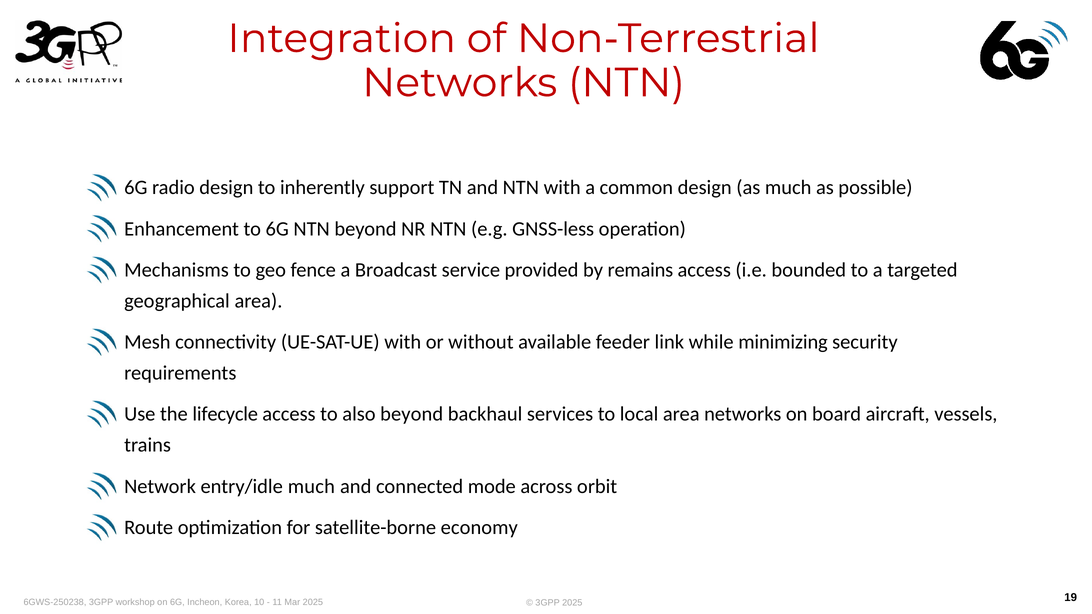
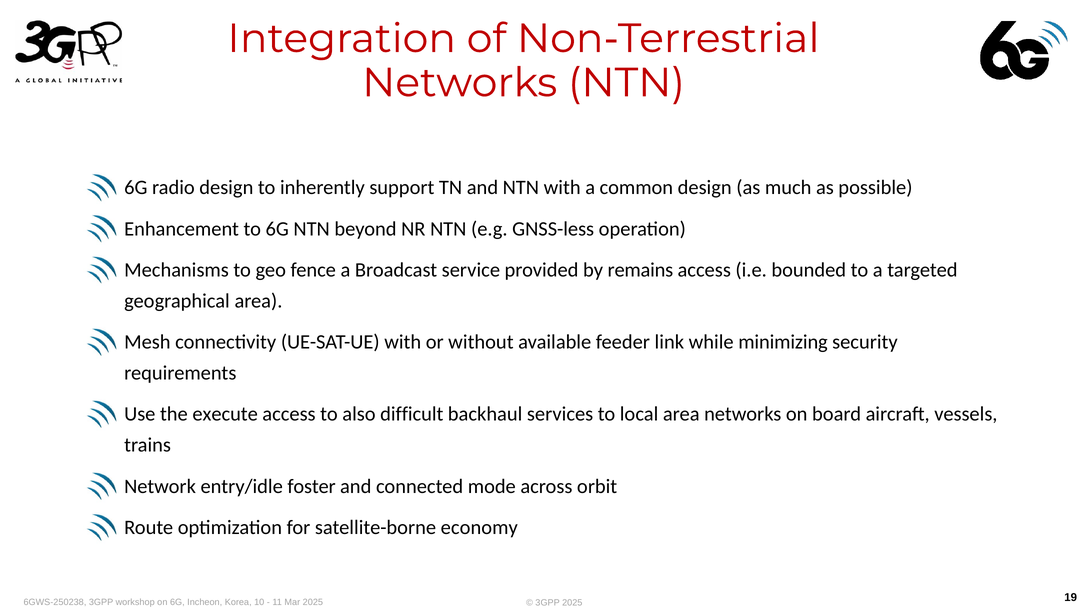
lifecycle: lifecycle -> execute (225, 414)
also beyond: beyond -> difficult (412, 414)
entry/idle much: much -> foster (312, 486)
